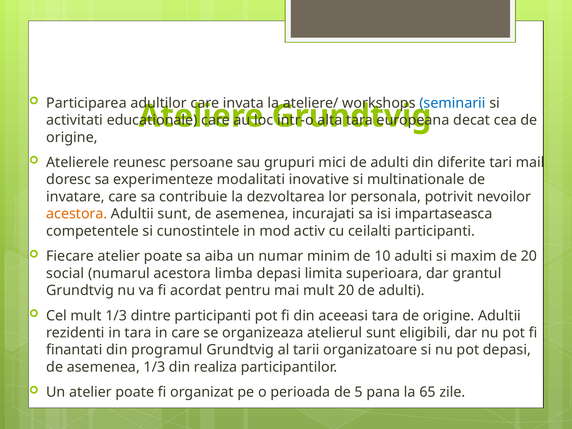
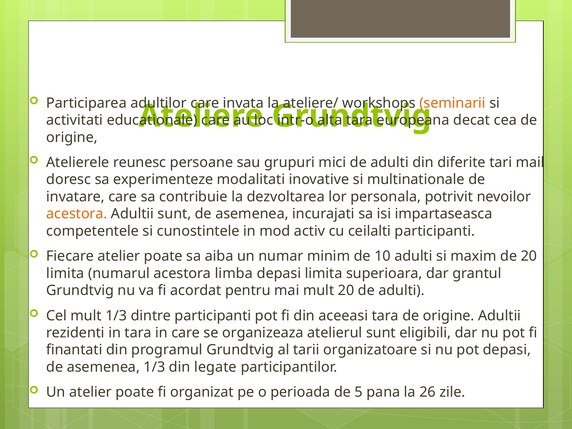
seminarii colour: blue -> orange (453, 103)
social: social -> limita (65, 273)
realiza: realiza -> legate (215, 367)
65: 65 -> 26 (428, 392)
